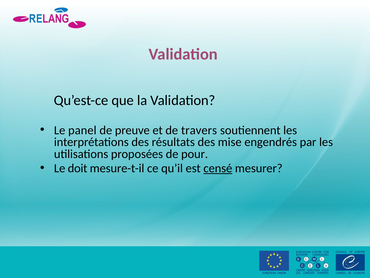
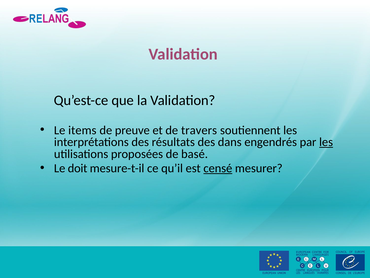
panel: panel -> items (82, 130)
mise: mise -> dans (230, 142)
les underline: none -> present (326, 142)
pour: pour -> basé (195, 154)
